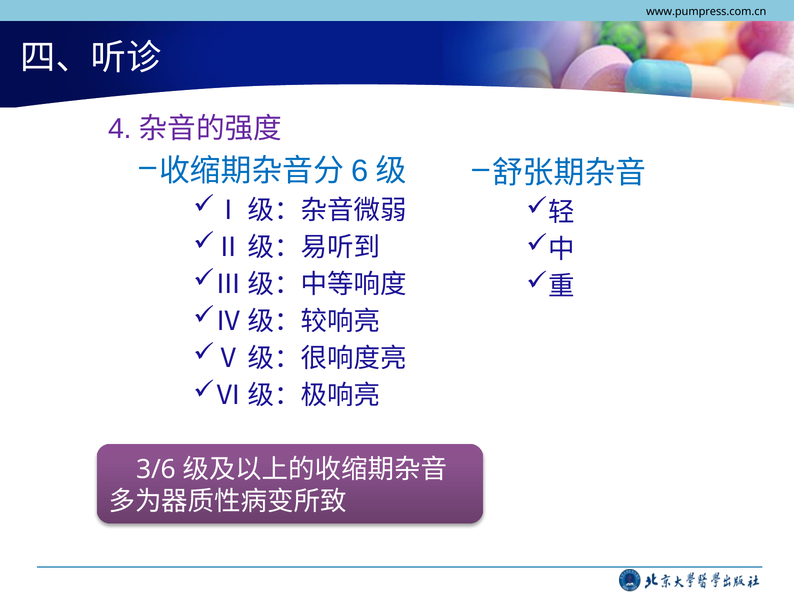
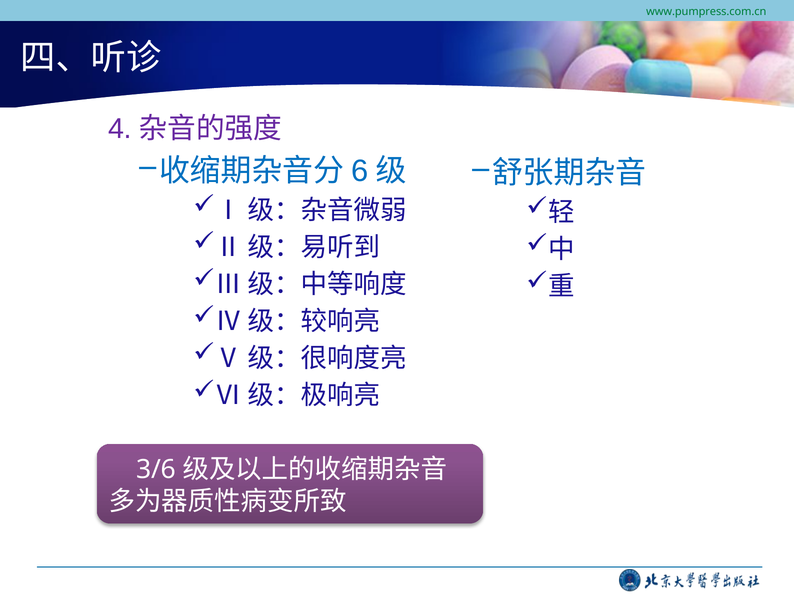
www.pumpress.com.cn colour: black -> green (706, 11)
